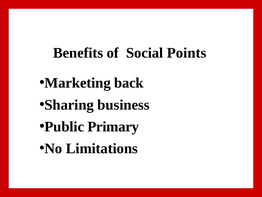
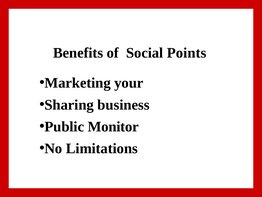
back: back -> your (129, 83)
Primary: Primary -> Monitor (113, 126)
